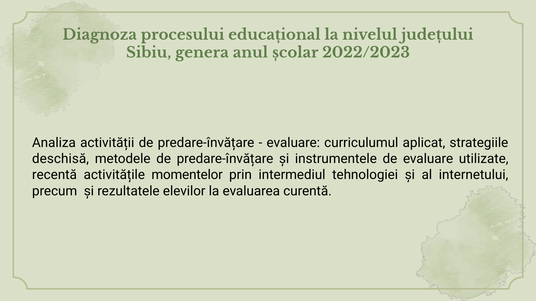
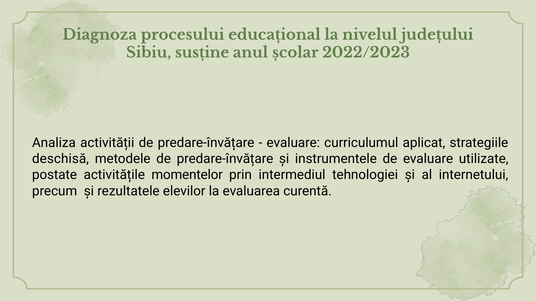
genera: genera -> susține (202, 53)
recentă: recentă -> postate (55, 175)
